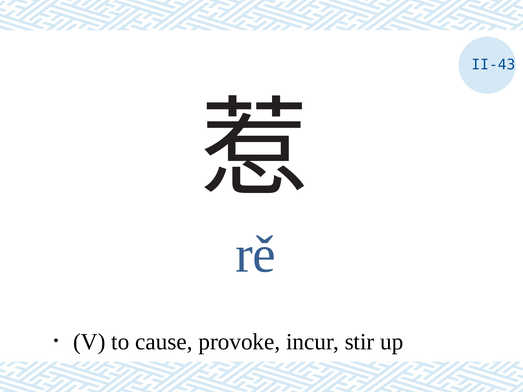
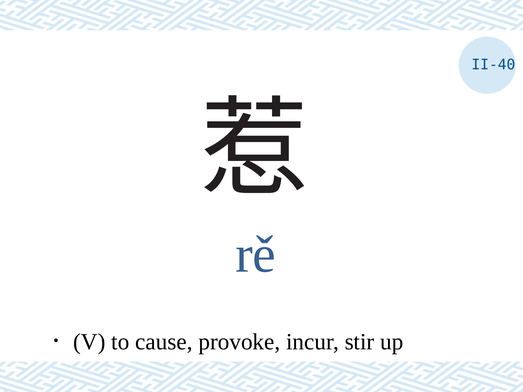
II-43: II-43 -> II-40 (493, 65)
